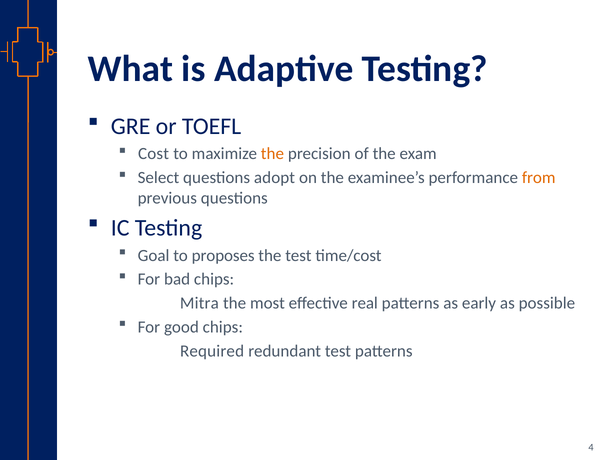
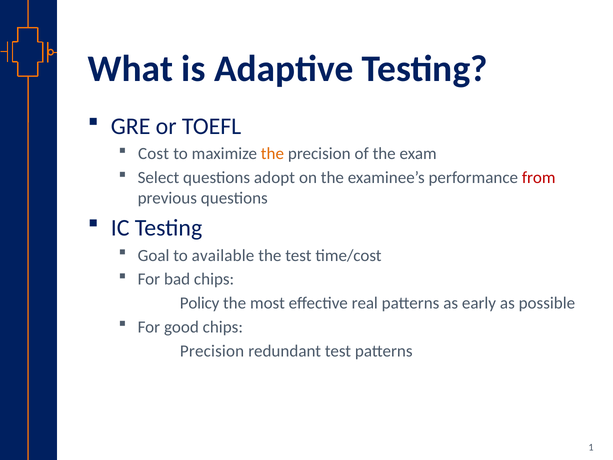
from colour: orange -> red (539, 178)
proposes: proposes -> available (223, 255)
Mitra: Mitra -> Policy (200, 303)
Required: Required -> Precision (212, 351)
4: 4 -> 1 (591, 447)
